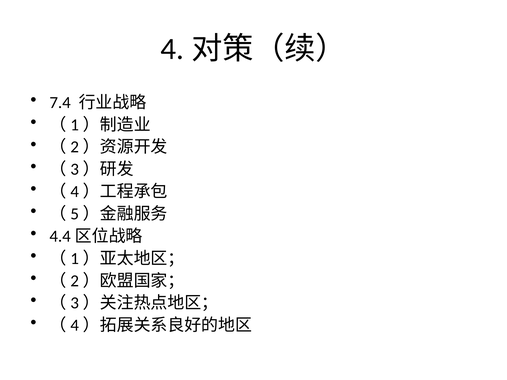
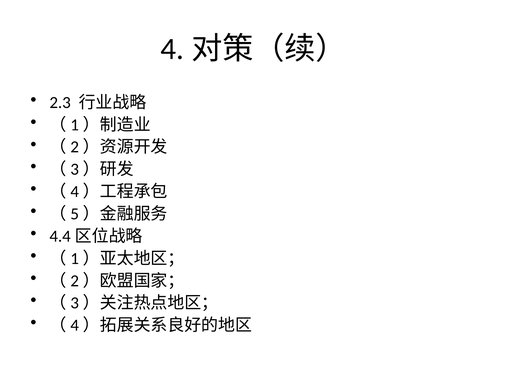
7.4: 7.4 -> 2.3 (60, 103)
